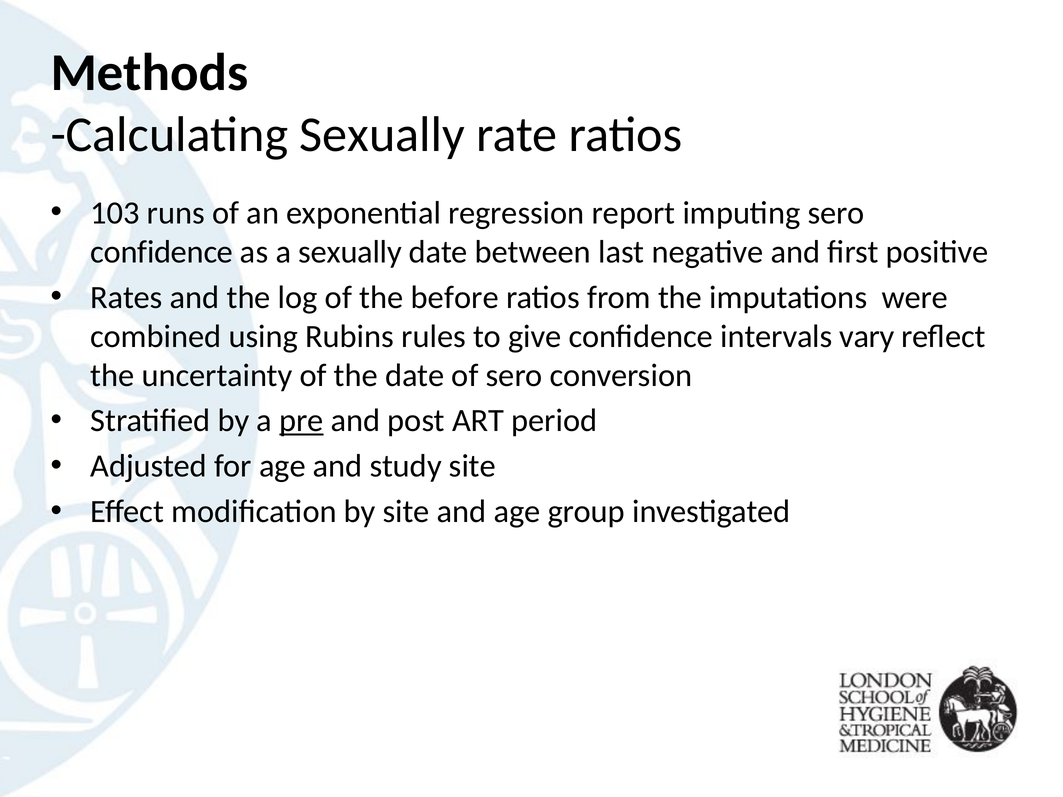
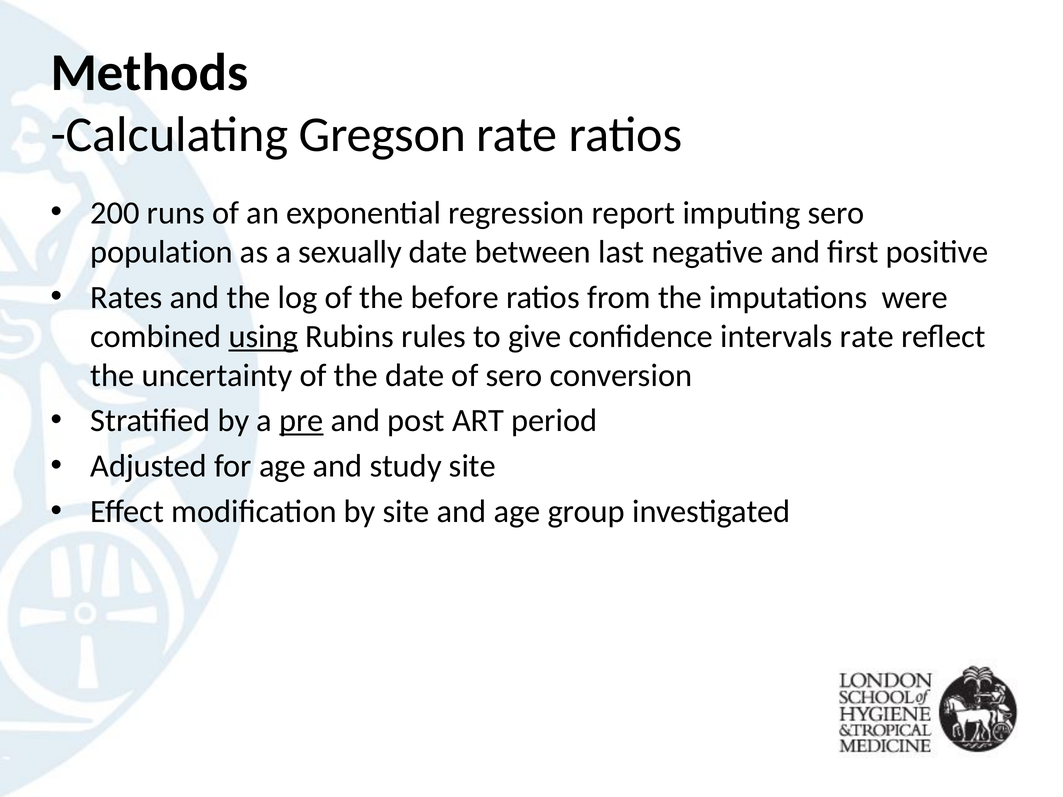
Calculating Sexually: Sexually -> Gregson (382, 135)
103: 103 -> 200 (115, 213)
confidence: confidence -> population (162, 252)
using underline: none -> present (263, 336)
intervals vary: vary -> rate (867, 336)
